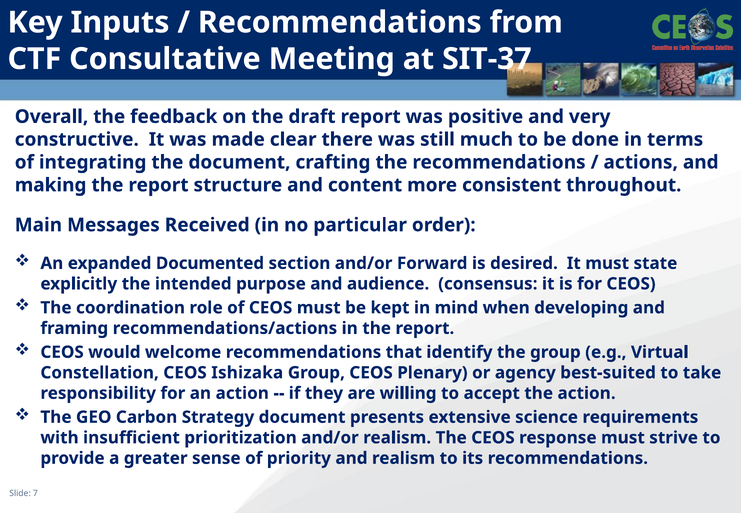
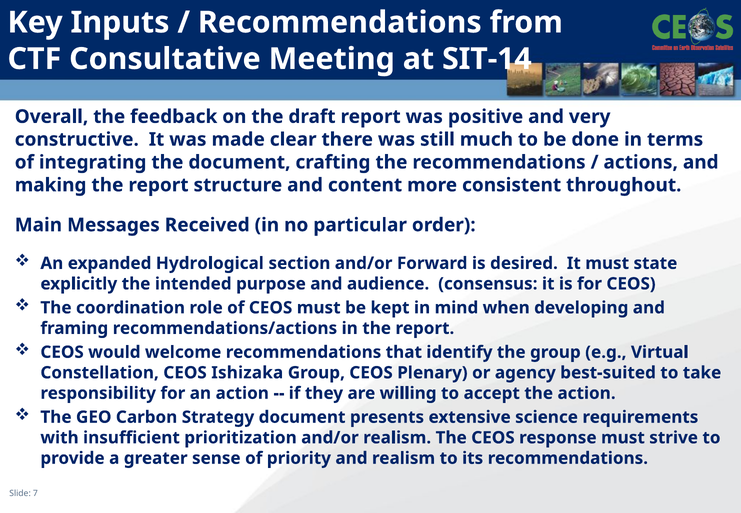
SIT-37: SIT-37 -> SIT-14 (487, 59)
Documented: Documented -> Hydrological (210, 263)
